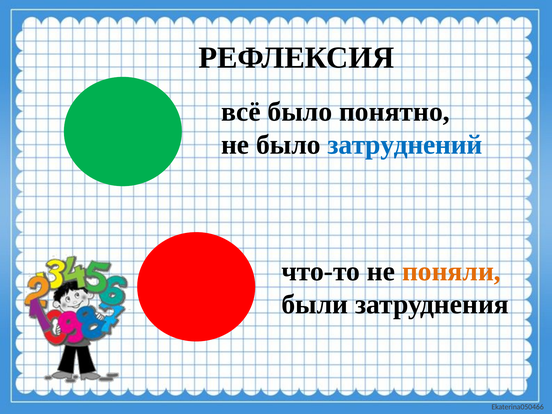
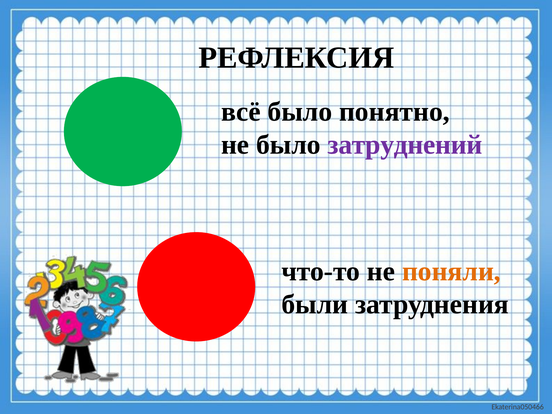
затруднений colour: blue -> purple (405, 145)
